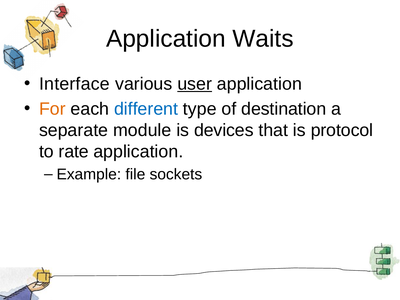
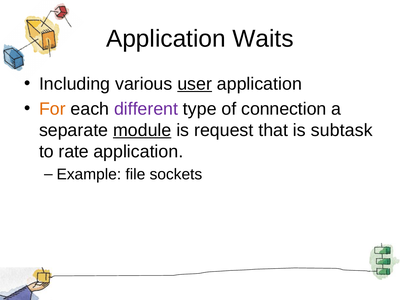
Interface: Interface -> Including (75, 84)
different colour: blue -> purple (146, 109)
destination: destination -> connection (284, 109)
module underline: none -> present (142, 130)
devices: devices -> request (224, 130)
protocol: protocol -> subtask (342, 130)
